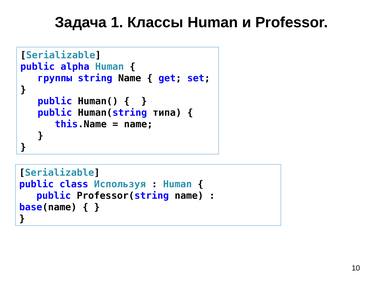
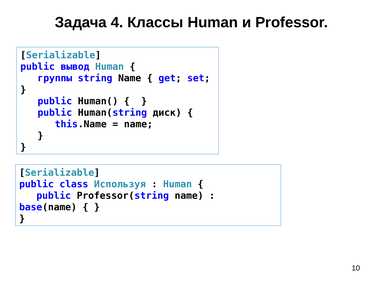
1: 1 -> 4 (117, 22)
alpha: alpha -> вывод (75, 67)
типа: типа -> диск (167, 113)
